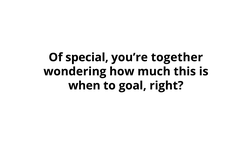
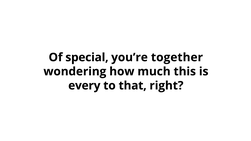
when: when -> every (84, 86)
goal: goal -> that (133, 86)
